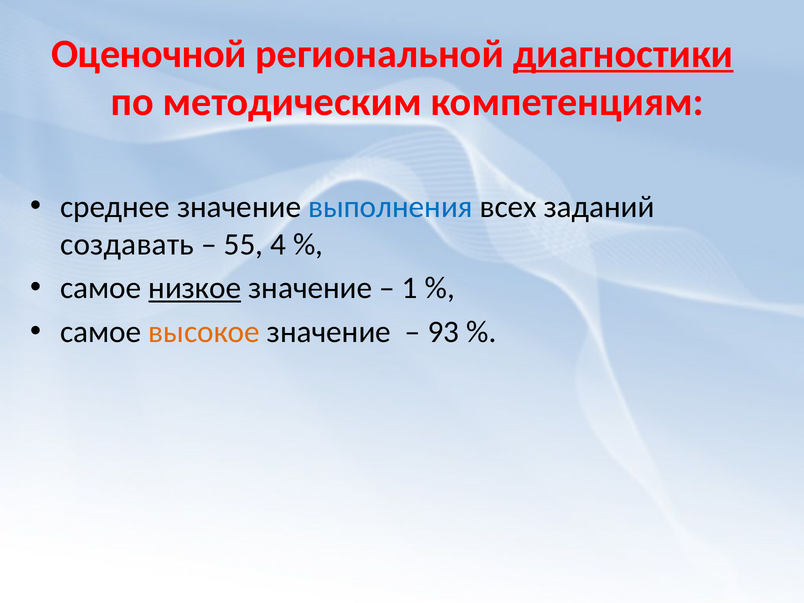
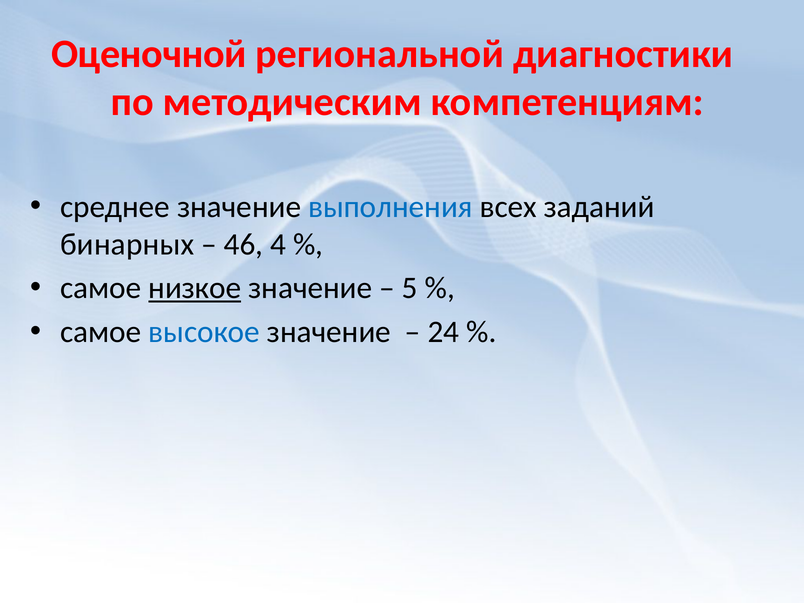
диагностики underline: present -> none (623, 54)
создавать: создавать -> бинарных (127, 244)
55: 55 -> 46 (244, 244)
1: 1 -> 5 (410, 288)
высокое colour: orange -> blue (204, 332)
93: 93 -> 24 (443, 332)
